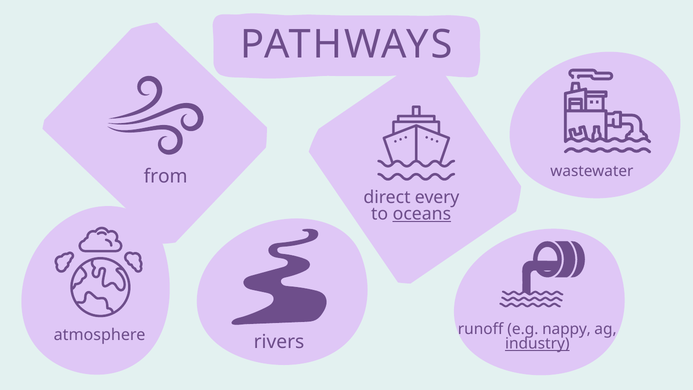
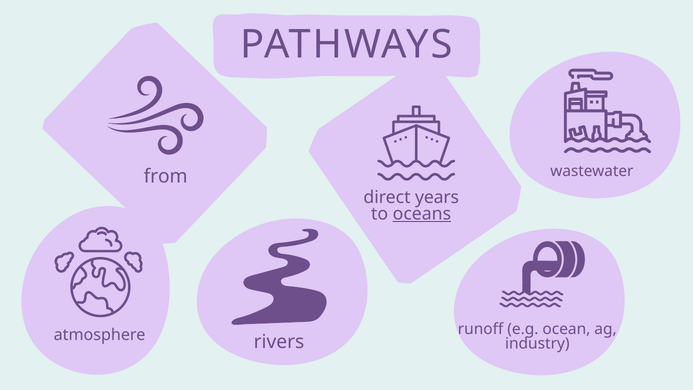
every: every -> years (437, 197)
nappy: nappy -> ocean (566, 329)
industry underline: present -> none (537, 343)
